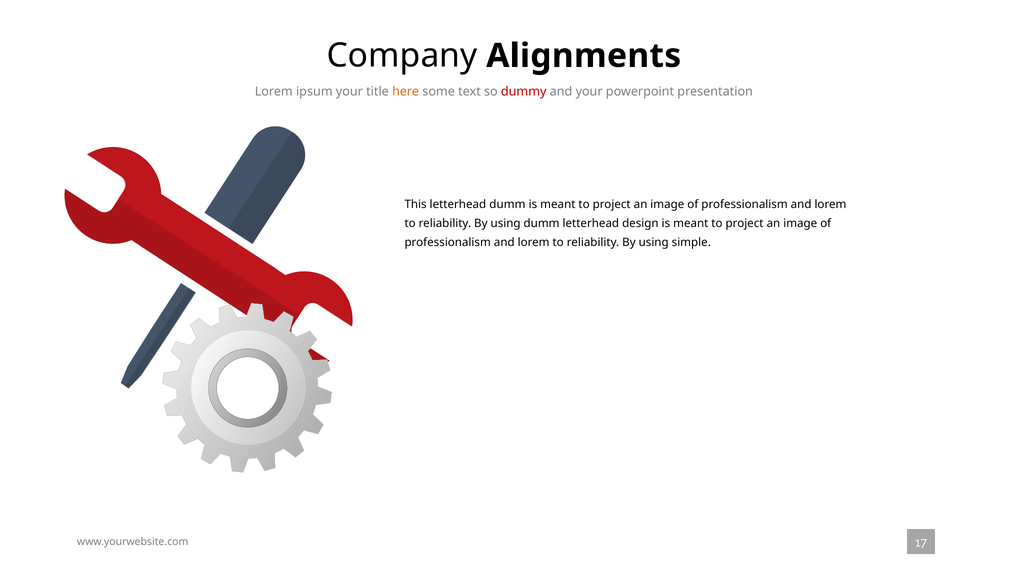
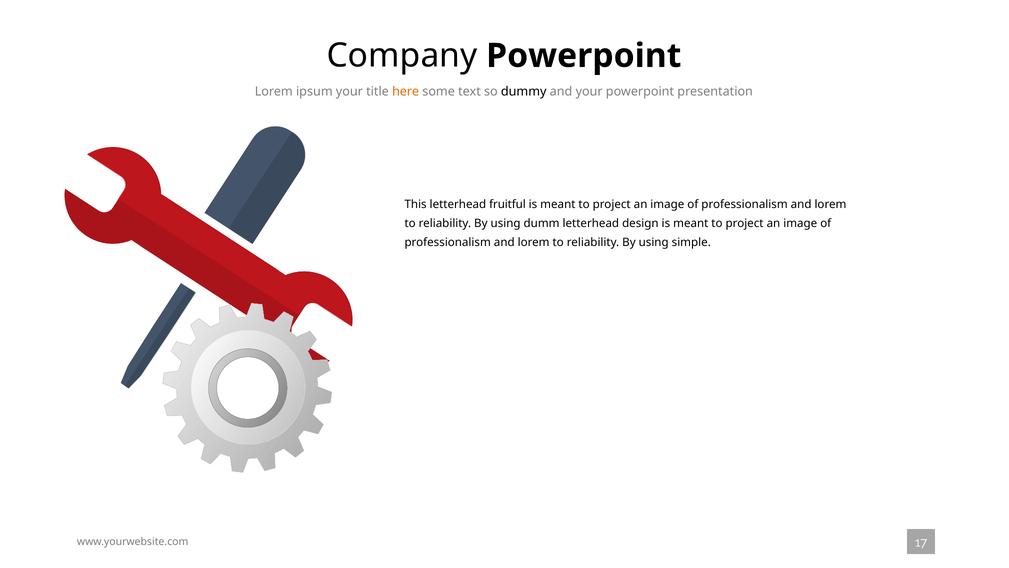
Company Alignments: Alignments -> Powerpoint (584, 56)
dummy colour: red -> black (524, 91)
letterhead dumm: dumm -> fruitful (507, 204)
